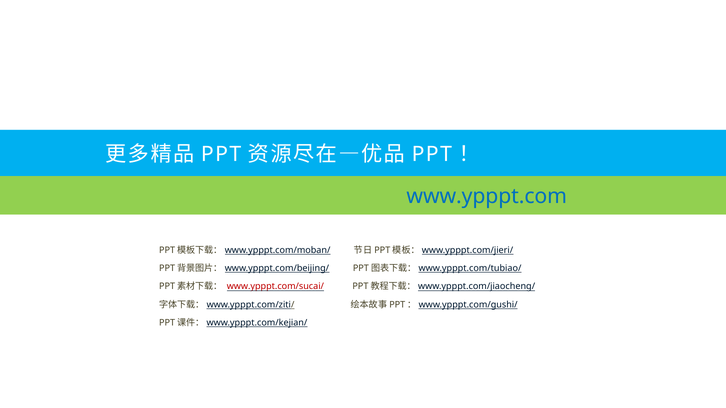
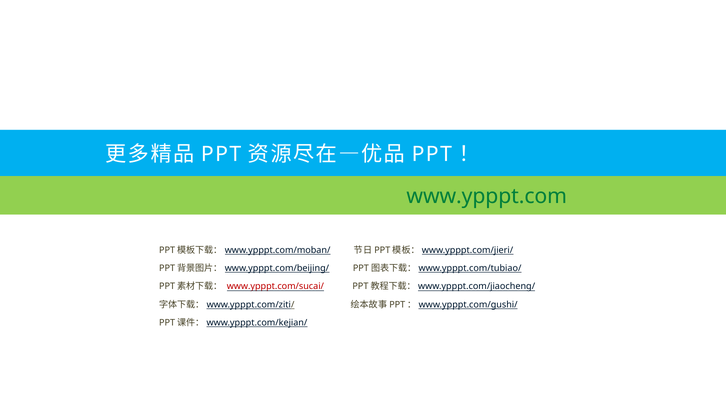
www.ypppt.com colour: blue -> green (487, 197)
